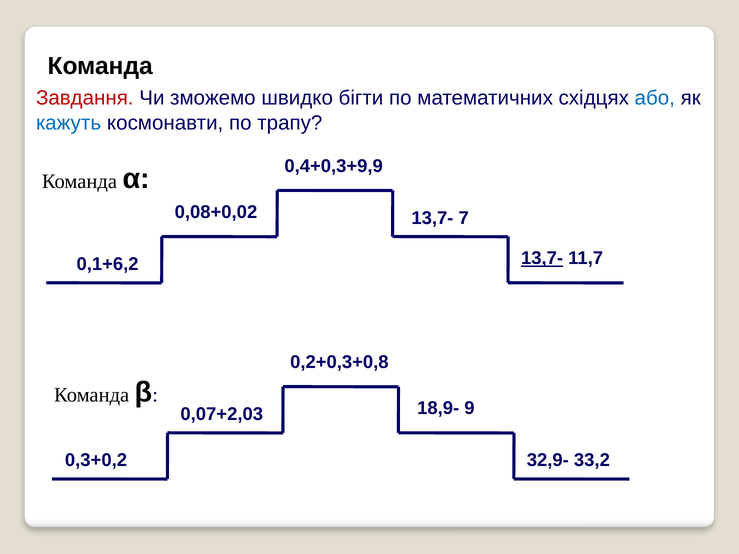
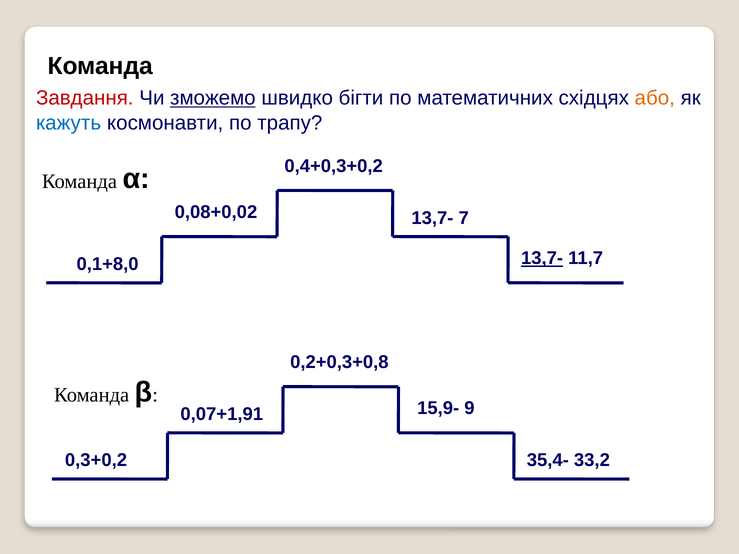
зможемо underline: none -> present (213, 98)
або colour: blue -> orange (655, 98)
0,4+0,3+9,9: 0,4+0,3+9,9 -> 0,4+0,3+0,2 (334, 166)
0,1+6,2: 0,1+6,2 -> 0,1+8,0 (108, 264)
18,9-: 18,9- -> 15,9- (438, 409)
0,07+2,03: 0,07+2,03 -> 0,07+1,91 (222, 414)
32,9-: 32,9- -> 35,4- (548, 461)
